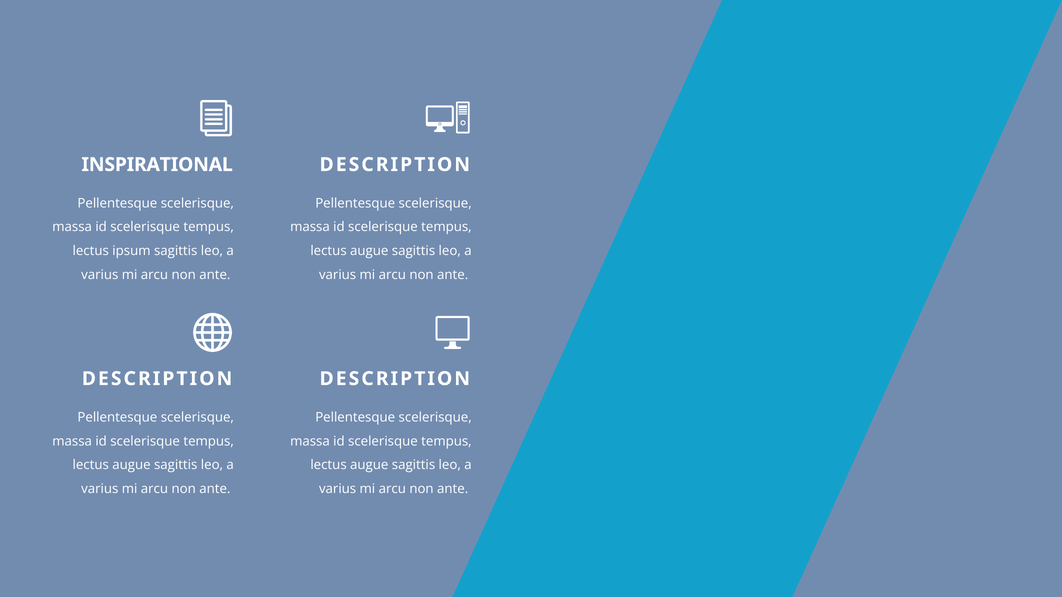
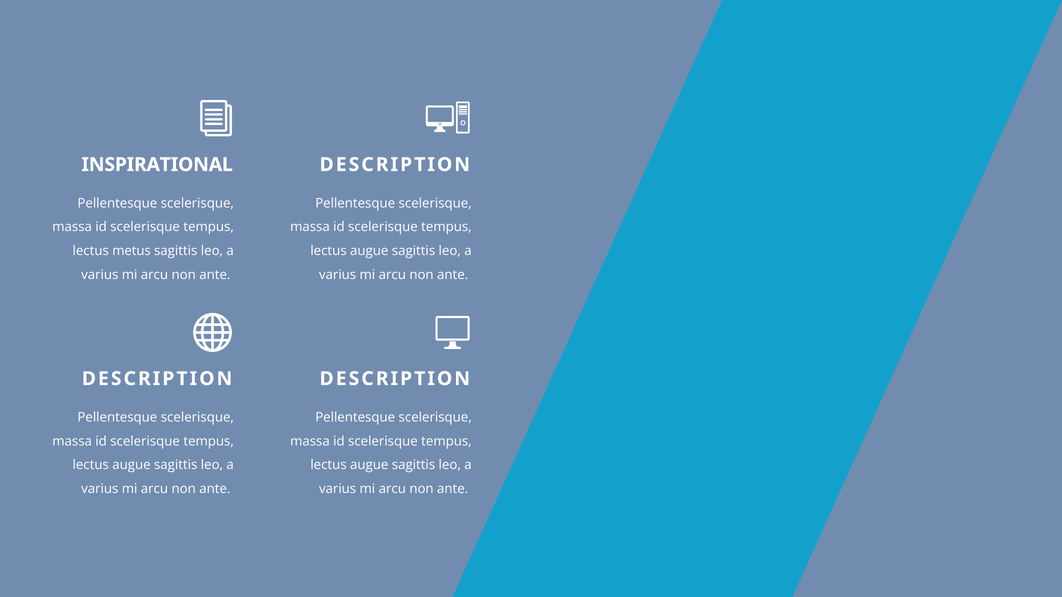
ipsum: ipsum -> metus (132, 251)
